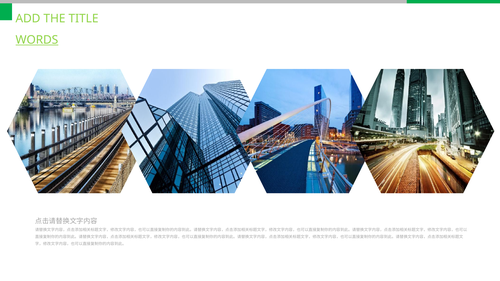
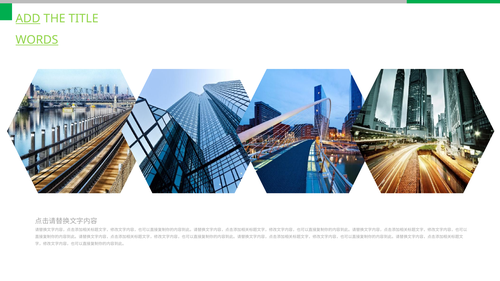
ADD underline: none -> present (28, 18)
